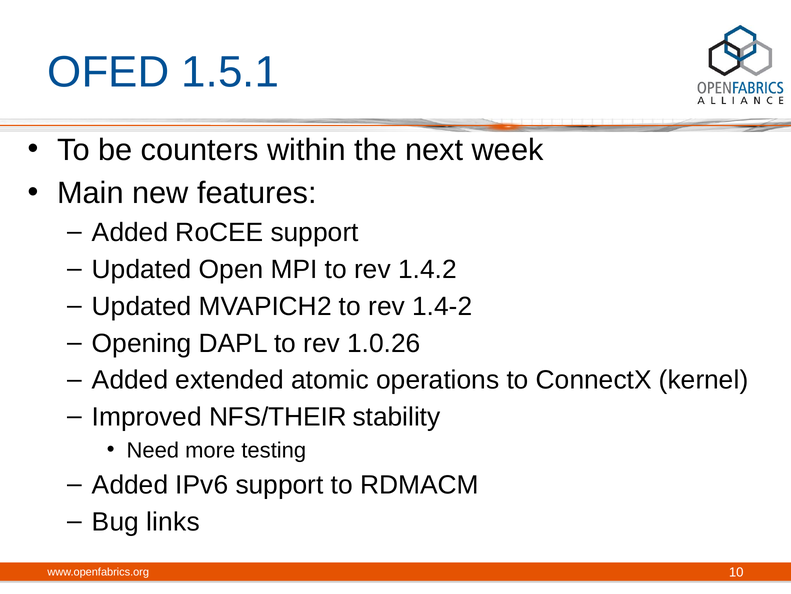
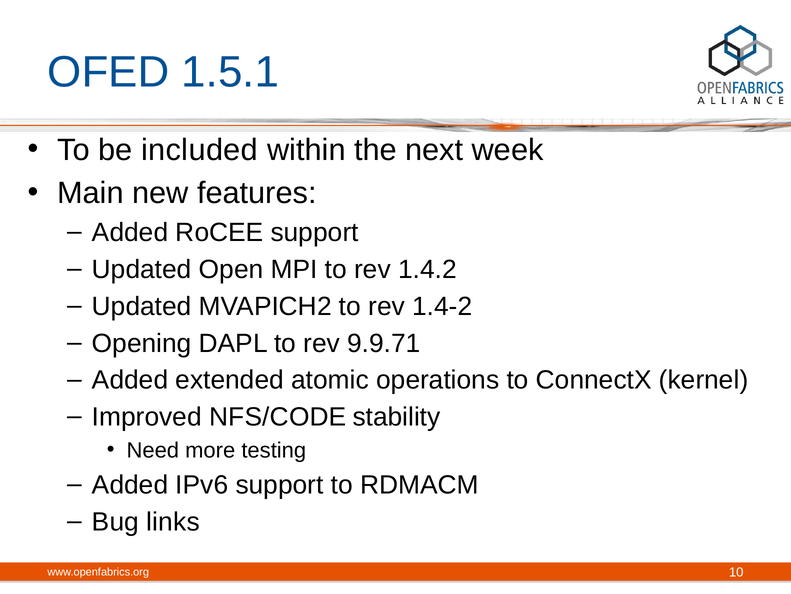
counters: counters -> included (200, 150)
1.0.26: 1.0.26 -> 9.9.71 (384, 343)
NFS/THEIR: NFS/THEIR -> NFS/CODE (278, 417)
